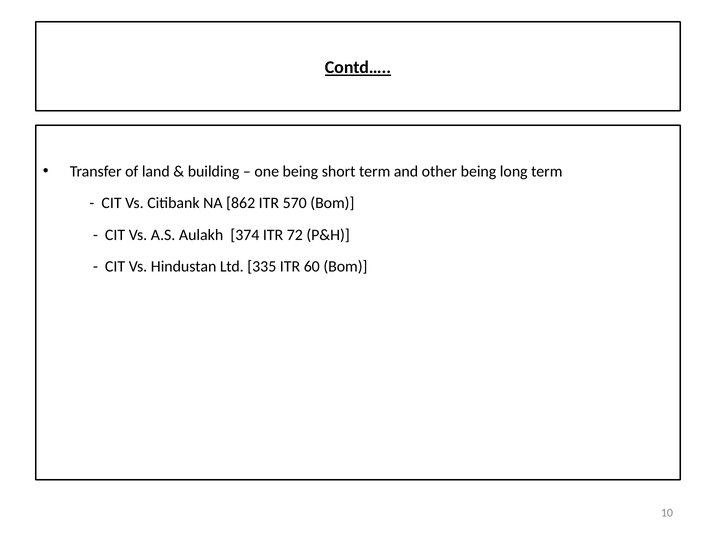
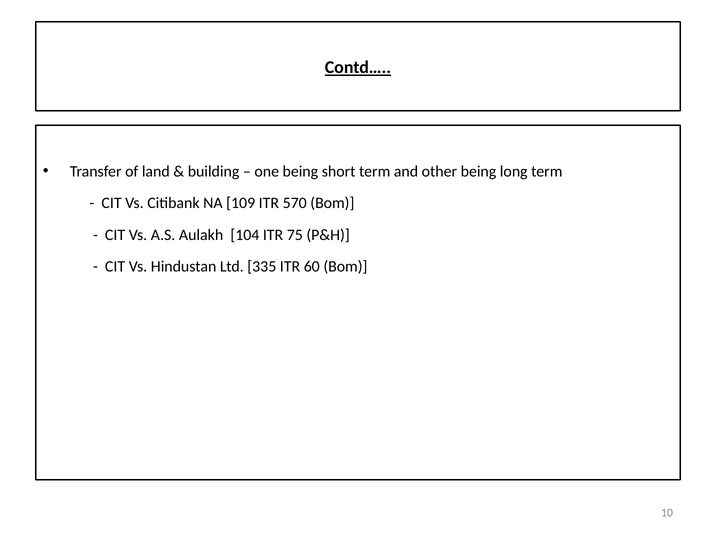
862: 862 -> 109 (241, 203)
374: 374 -> 104 (245, 235)
72: 72 -> 75 (295, 235)
